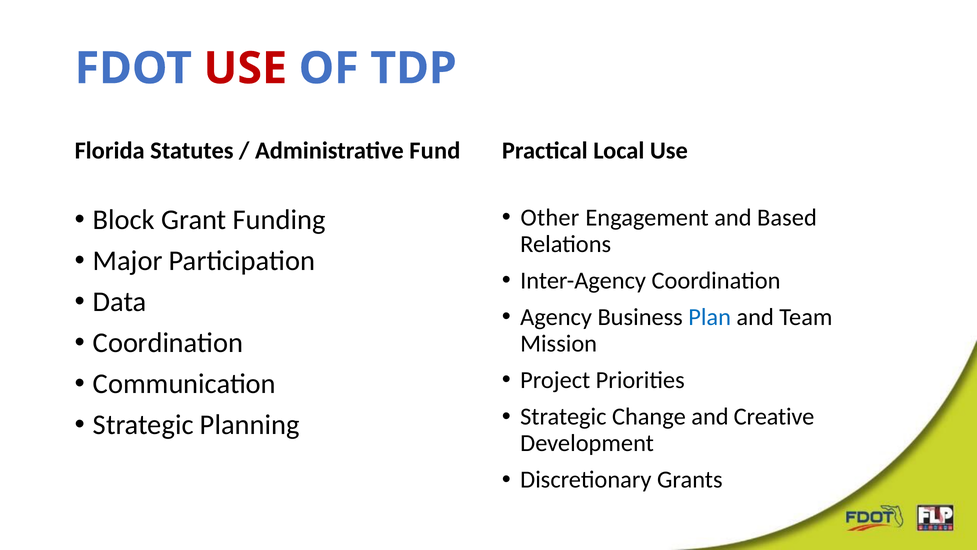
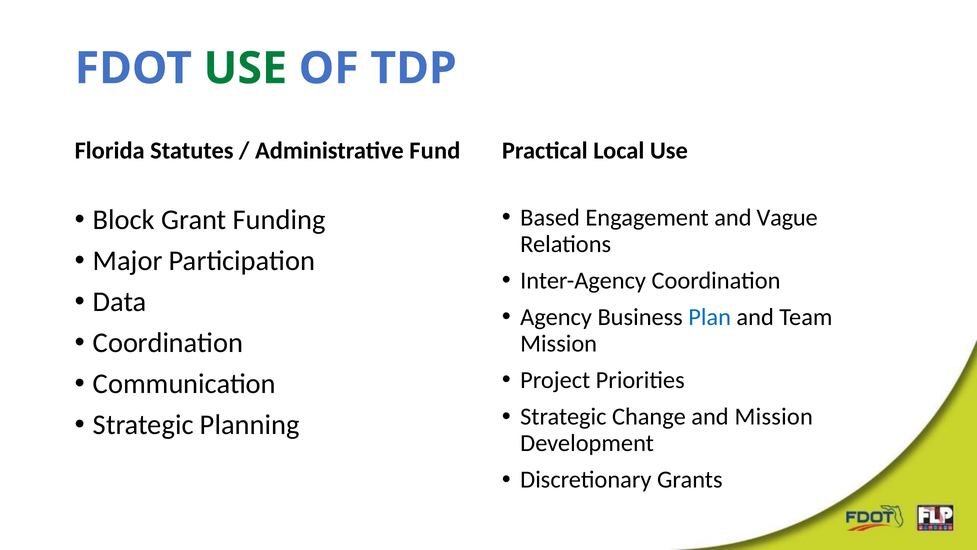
USE colour: red -> green (245, 68)
Other: Other -> Based (550, 217)
Based: Based -> Vague (787, 217)
and Creative: Creative -> Mission (774, 416)
